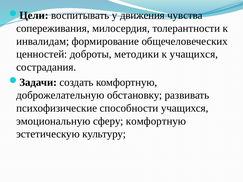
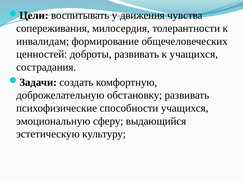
доброты методики: методики -> развивать (137, 54)
сферу комфортную: комфортную -> выдающийся (156, 121)
